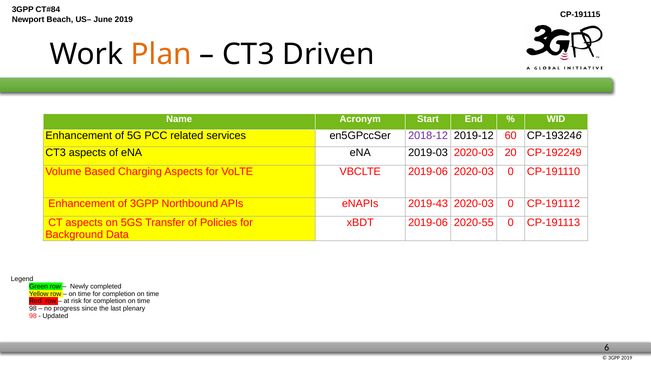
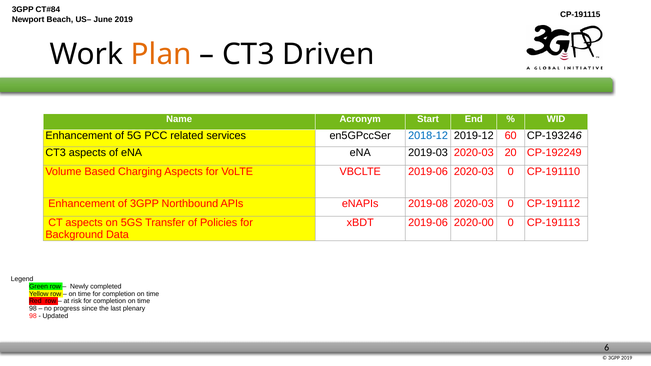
2018-12 colour: purple -> blue (428, 136)
2019-43: 2019-43 -> 2019-08 (428, 204)
2020-55: 2020-55 -> 2020-00 (474, 223)
